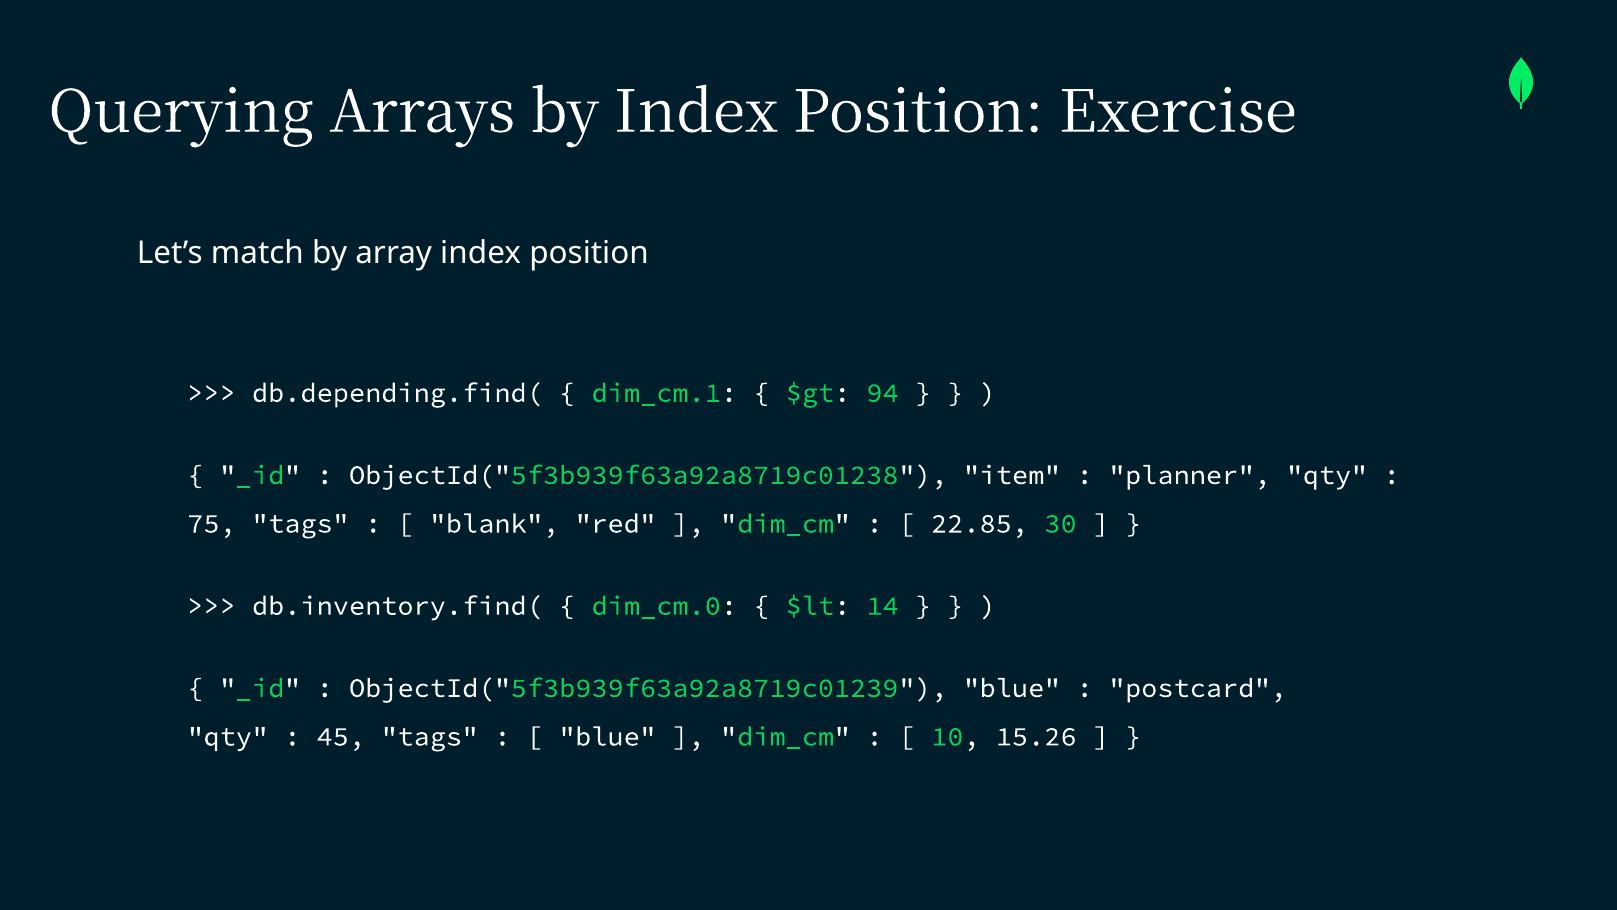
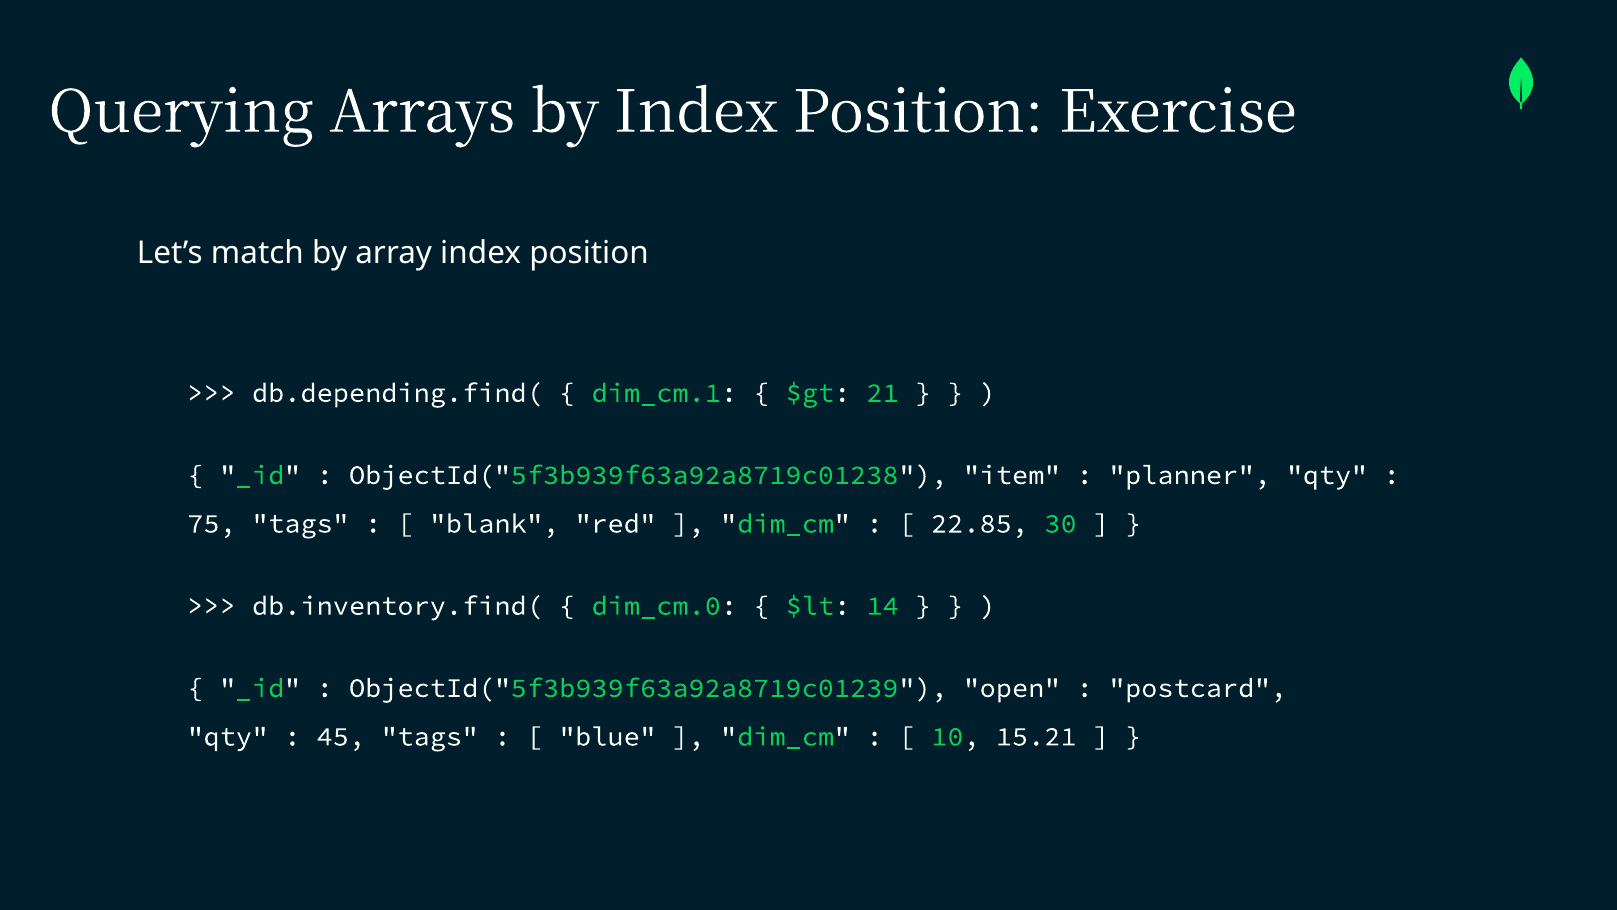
94: 94 -> 21 (883, 393)
ObjectId("5f3b939f63a92a8719c01239 blue: blue -> open (1012, 688)
15.26: 15.26 -> 15.21 (1036, 736)
